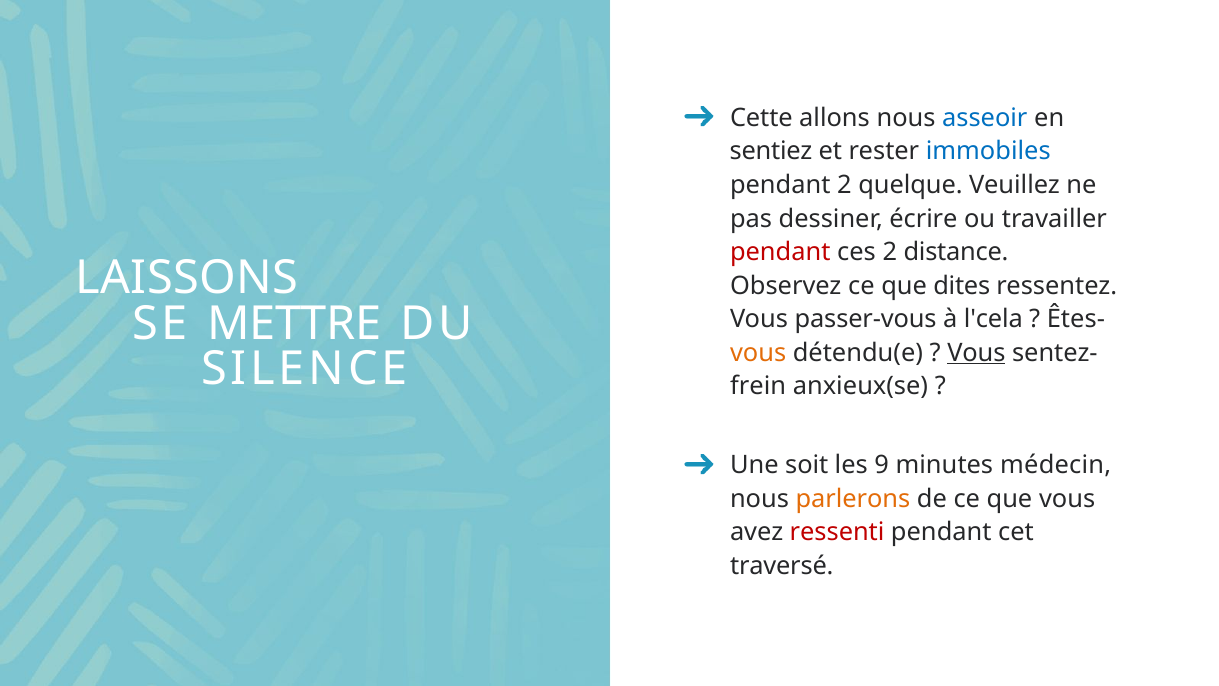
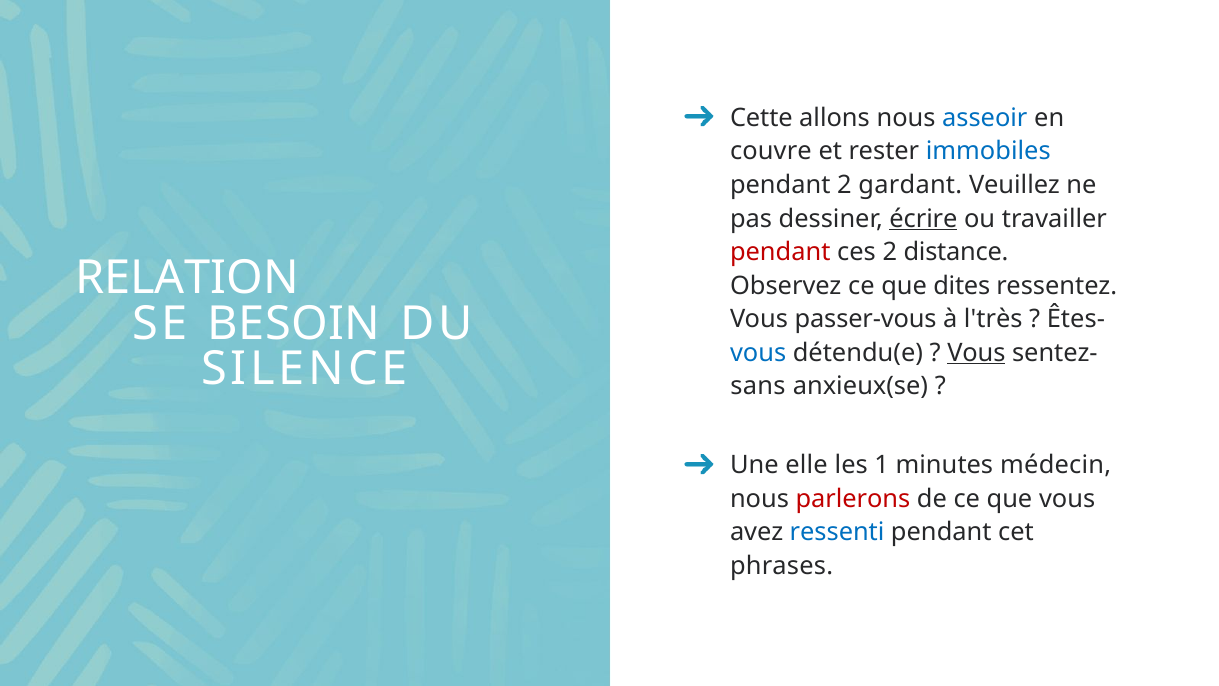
sentiez: sentiez -> couvre (771, 152)
quelque: quelque -> gardant (910, 185)
écrire underline: none -> present (923, 219)
LAISSONS: LAISSONS -> RELATION (187, 278)
METTRE: METTRE -> BESOIN (294, 323)
l'cela: l'cela -> l'très (993, 319)
vous colour: orange -> blue (758, 353)
frein: frein -> sans (758, 386)
soit: soit -> elle (807, 465)
9: 9 -> 1 (882, 465)
parlerons colour: orange -> red (853, 499)
ressenti colour: red -> blue (837, 532)
traversé: traversé -> phrases (782, 566)
